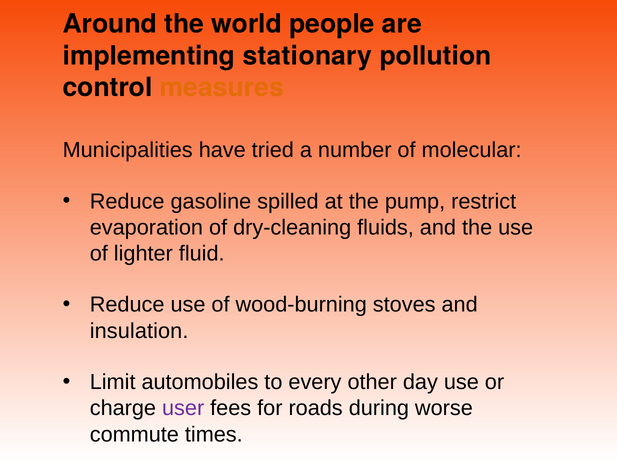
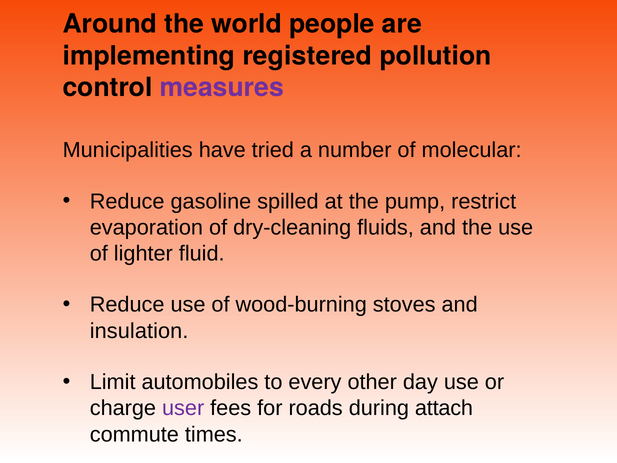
stationary: stationary -> registered (307, 56)
measures colour: orange -> purple (222, 88)
worse: worse -> attach (444, 408)
